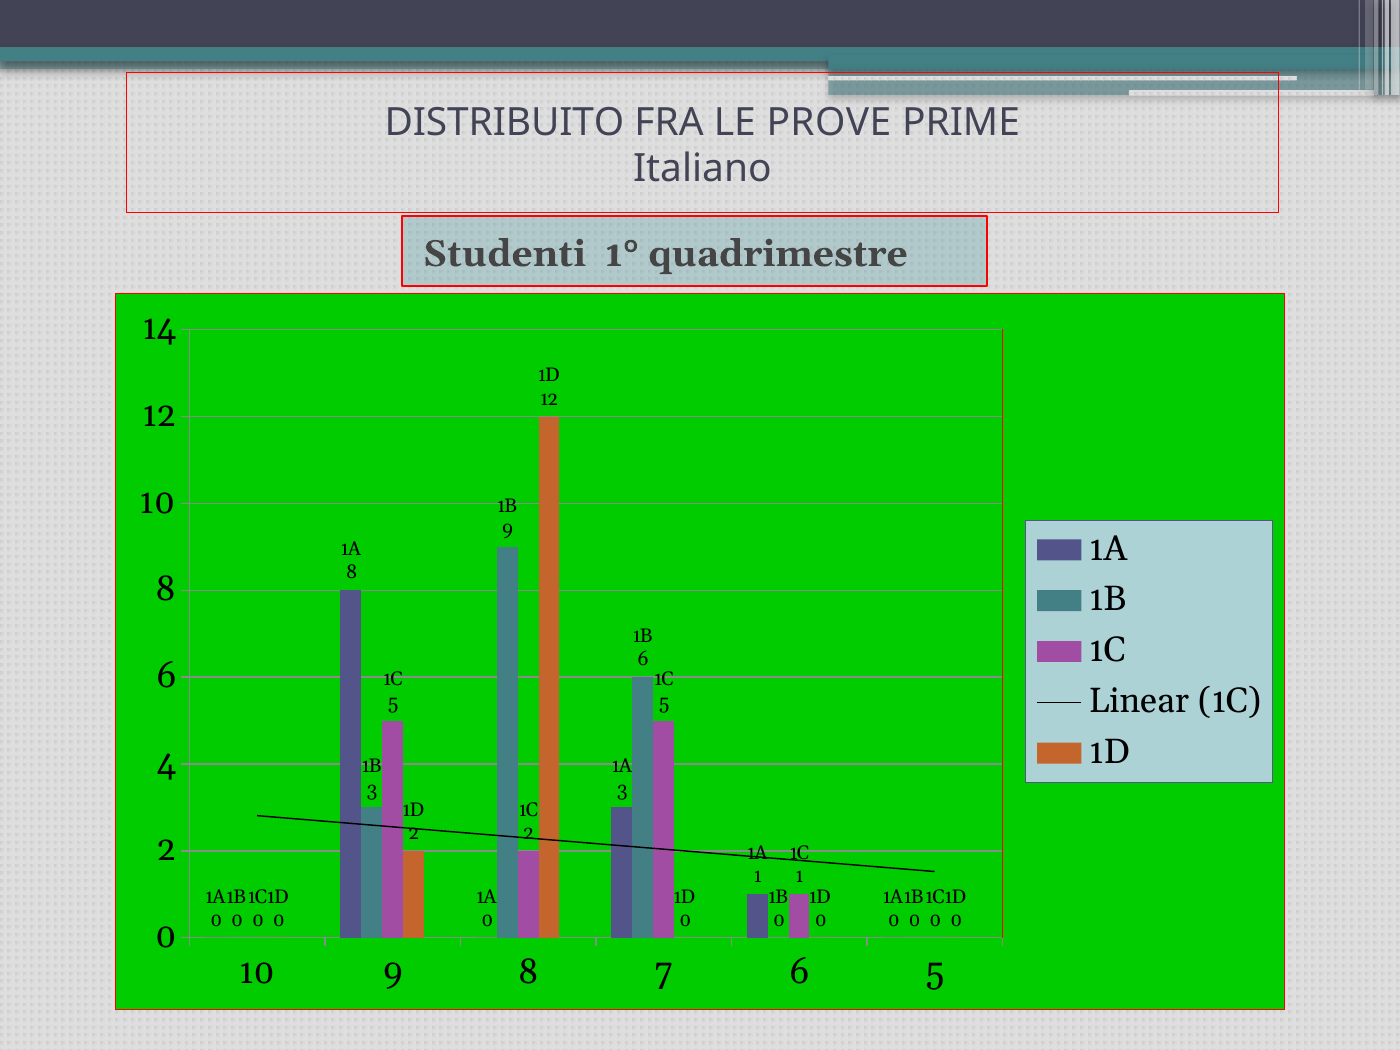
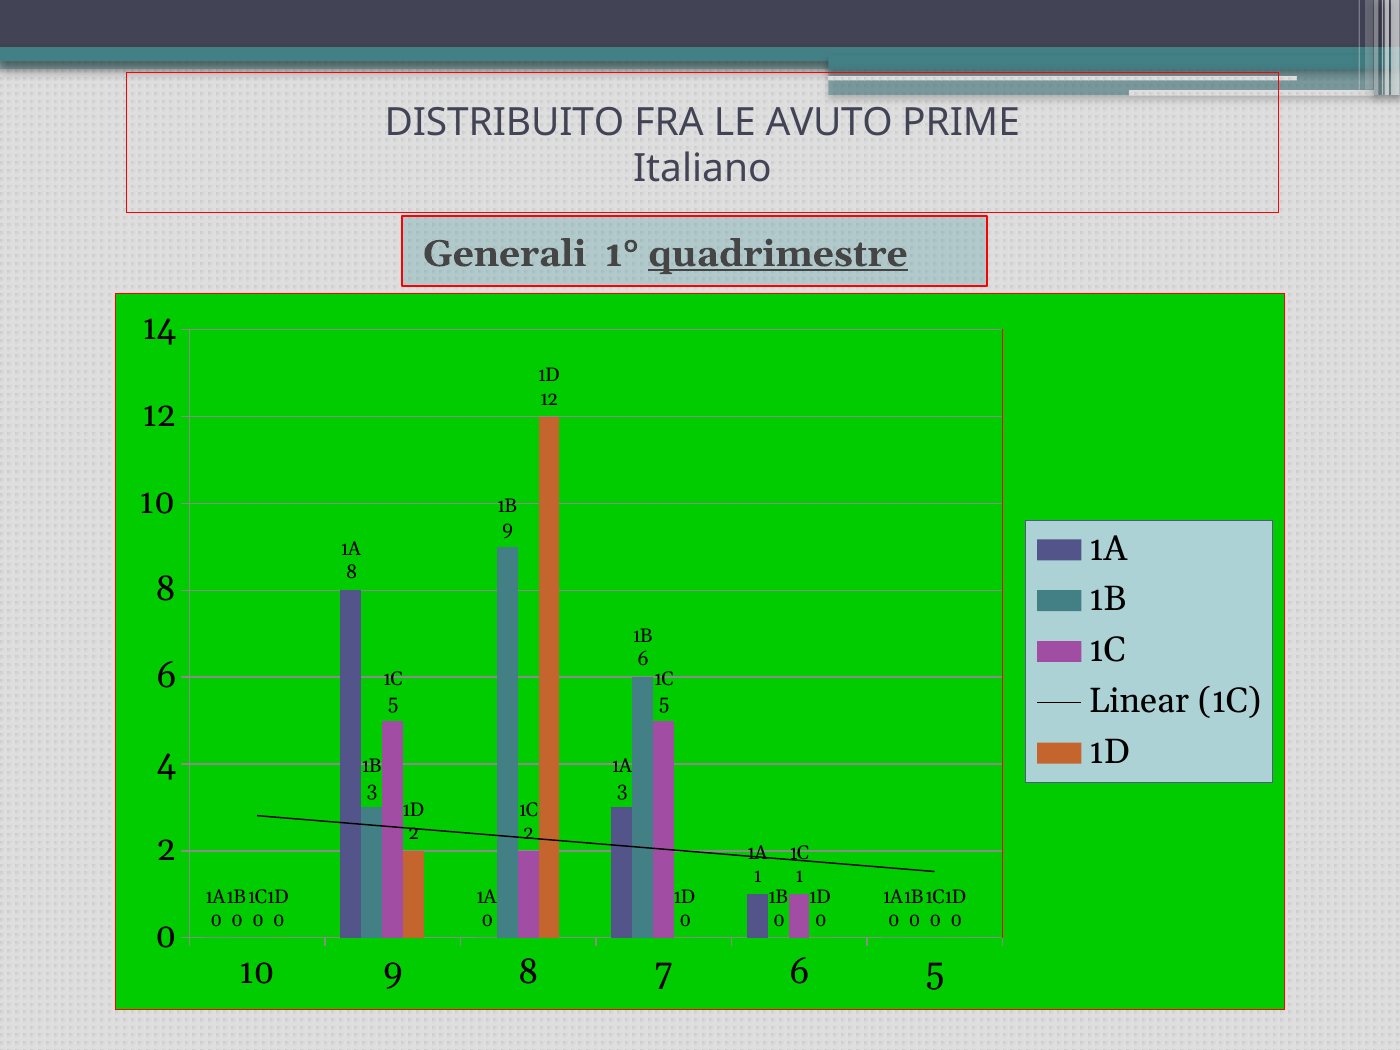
PROVE: PROVE -> AVUTO (829, 122)
Studenti: Studenti -> Generali (505, 254)
quadrimestre underline: none -> present (778, 254)
